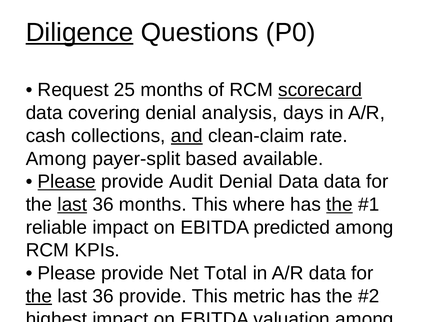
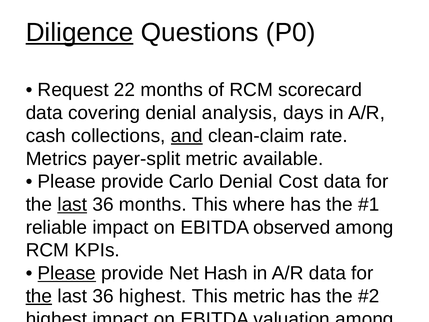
25: 25 -> 22 (125, 90)
scorecard underline: present -> none (320, 90)
Among: Among -> Metrics (56, 159)
payer-split based: based -> metric (212, 159)
Please underline: present -> none (67, 182)
Audit: Audit -> Carlo (191, 182)
Denial Data: Data -> Cost (298, 182)
the underline: present -> none (340, 204)
predicted: predicted -> observed (292, 227)
Please underline: none -> present (67, 273)
Total: Total -> Hash (226, 273)
36 provide: provide -> highest (153, 296)
